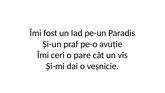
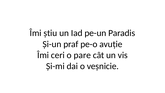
fost: fost -> știu (50, 33)
